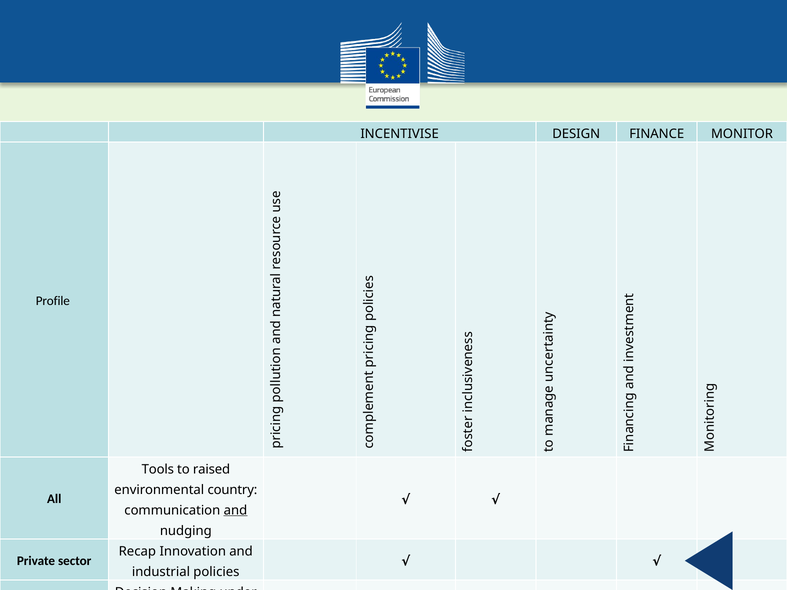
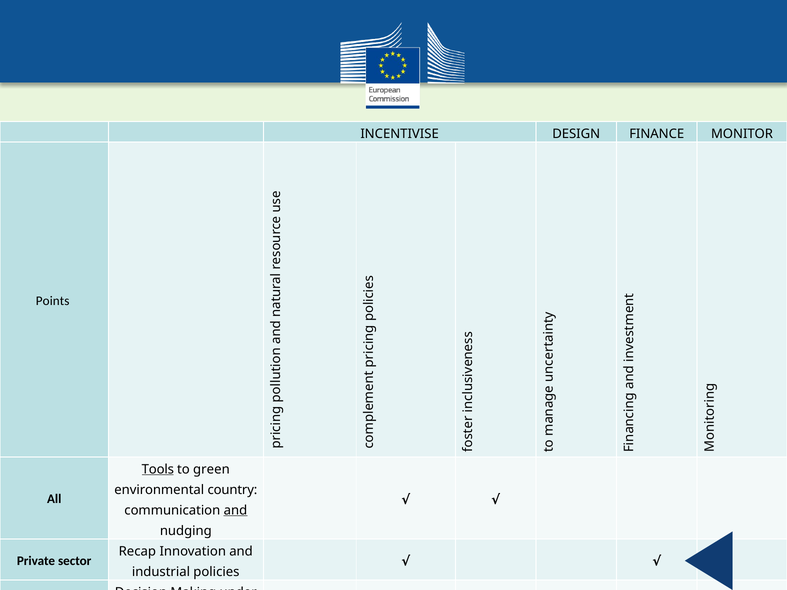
Profile: Profile -> Points (53, 301)
Tools underline: none -> present (158, 469)
to raised: raised -> green (211, 469)
